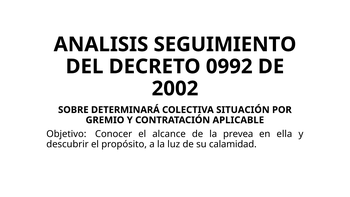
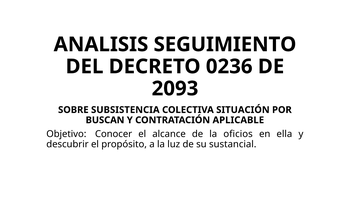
0992: 0992 -> 0236 (229, 66)
2002: 2002 -> 2093 (175, 89)
DETERMINARÁ: DETERMINARÁ -> SUBSISTENCIA (125, 110)
GREMIO: GREMIO -> BUSCAN (105, 120)
prevea: prevea -> oficios (238, 134)
calamidad: calamidad -> sustancial (233, 144)
